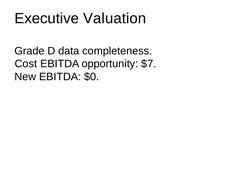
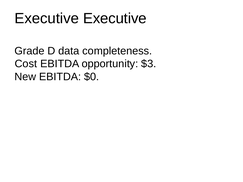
Executive Valuation: Valuation -> Executive (115, 18)
$7: $7 -> $3 (149, 64)
